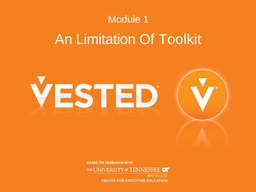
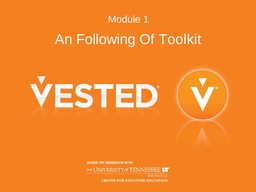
Limitation: Limitation -> Following (106, 39)
